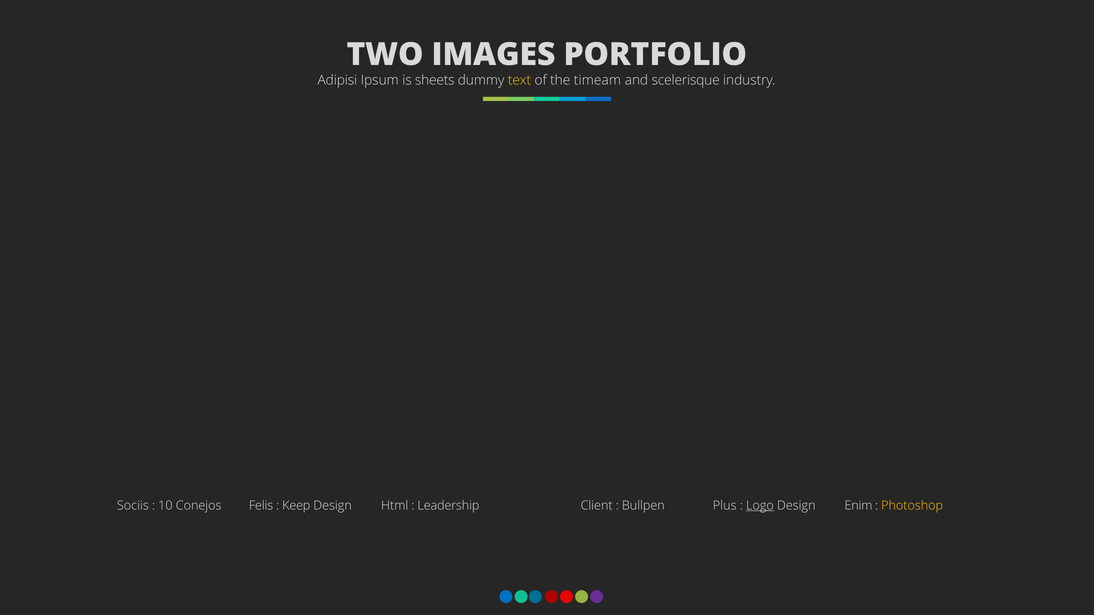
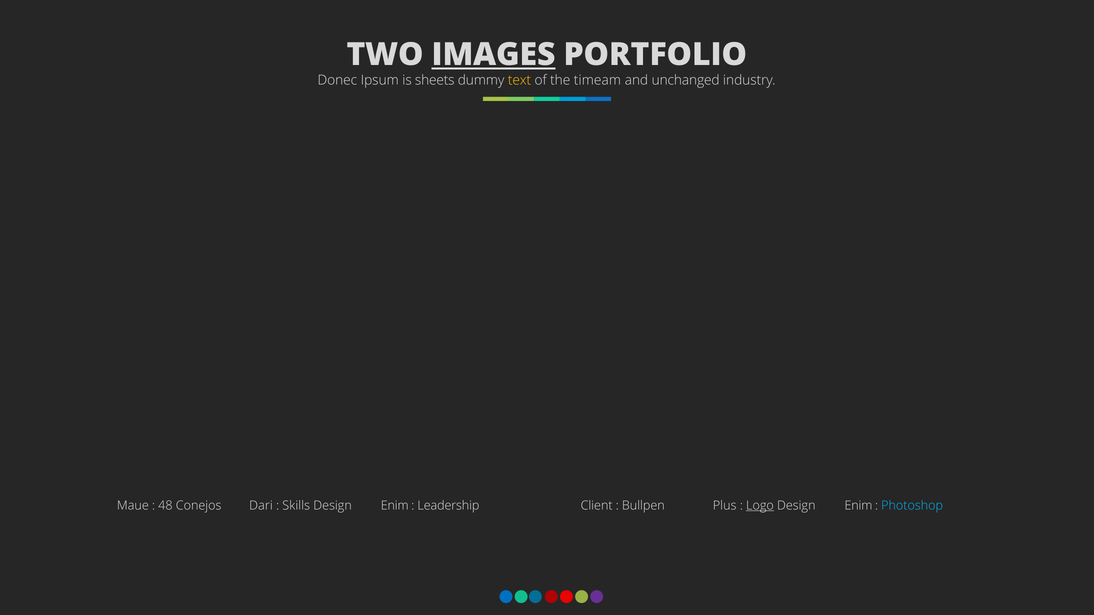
IMAGES underline: none -> present (494, 55)
Adipisi: Adipisi -> Donec (337, 80)
scelerisque: scelerisque -> unchanged (686, 80)
Sociis: Sociis -> Maue (133, 506)
10: 10 -> 48 (165, 506)
Felis: Felis -> Dari (261, 506)
Keep: Keep -> Skills (296, 506)
Html: Html -> Enim (395, 506)
Photoshop colour: yellow -> light blue (912, 506)
